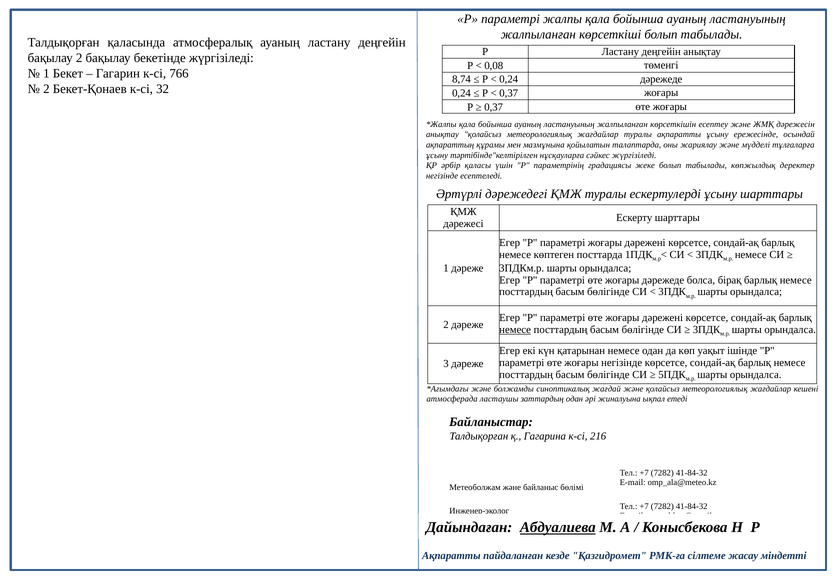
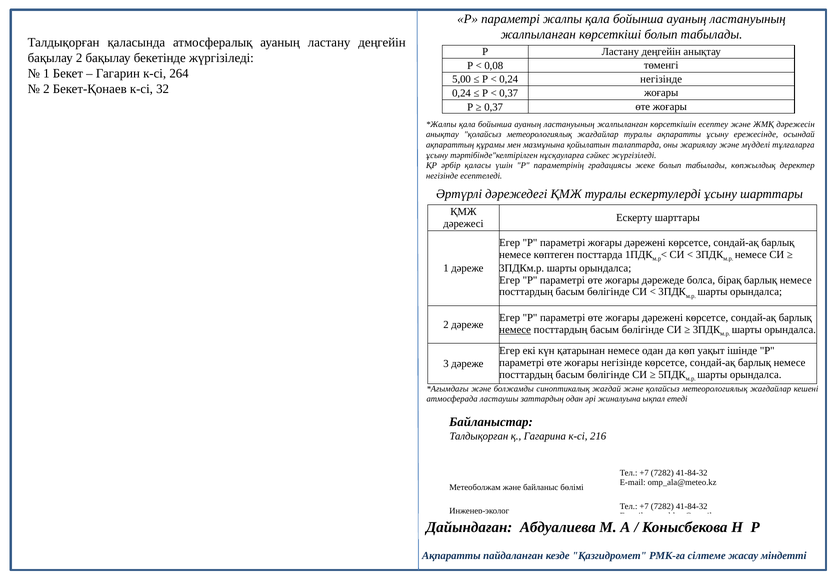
766: 766 -> 264 (179, 73)
8,74: 8,74 -> 5,00 (462, 79)
0,24 дәрежеде: дәрежеде -> негізінде (661, 79)
Абдуалиева underline: present -> none (558, 527)
